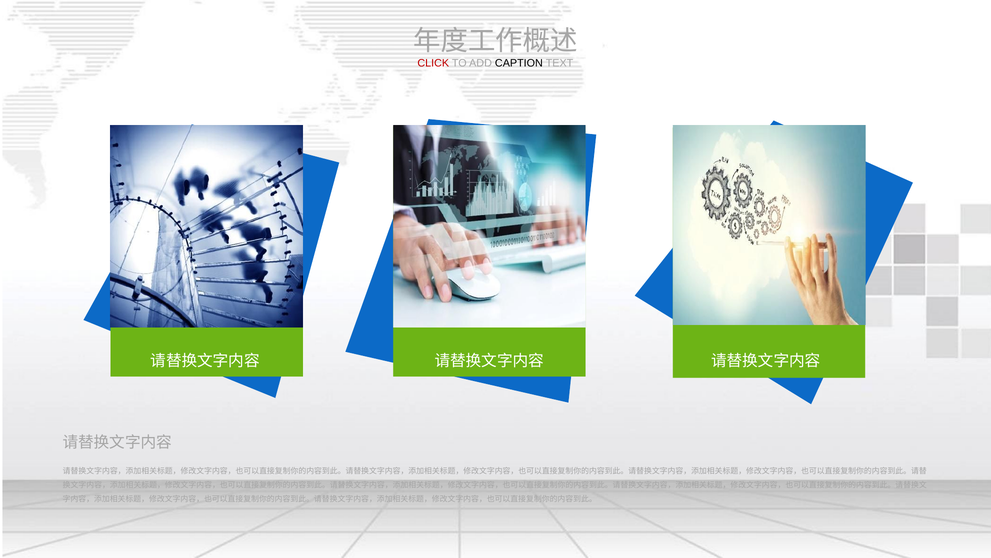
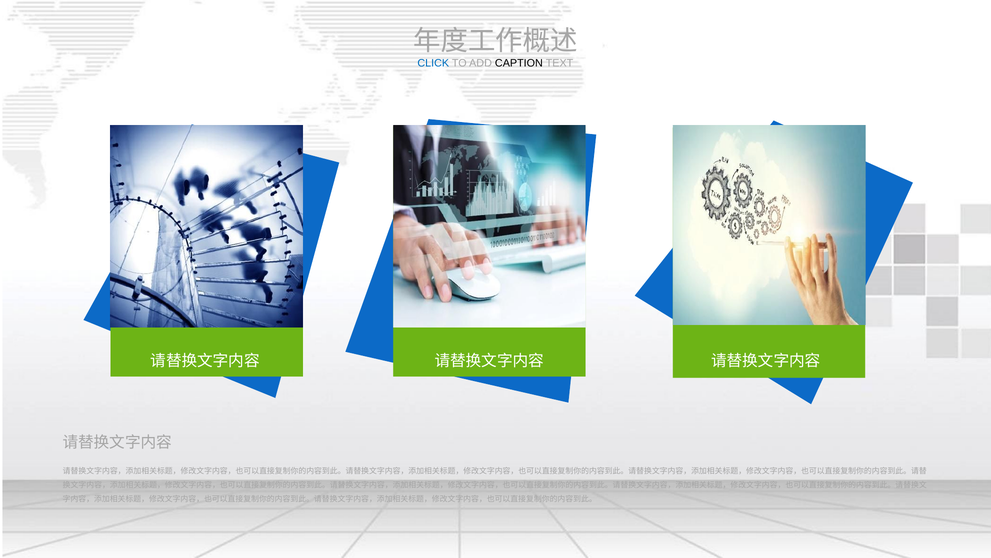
CLICK colour: red -> blue (433, 63)
